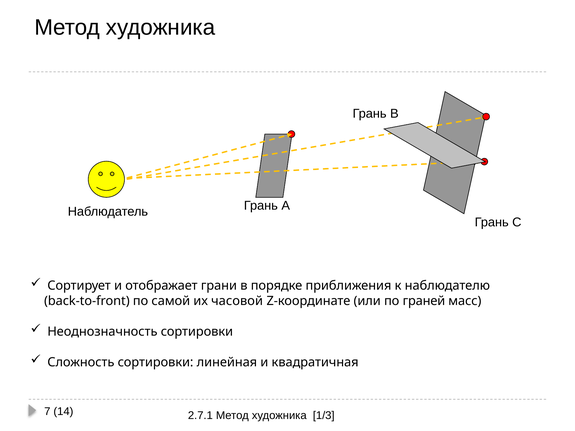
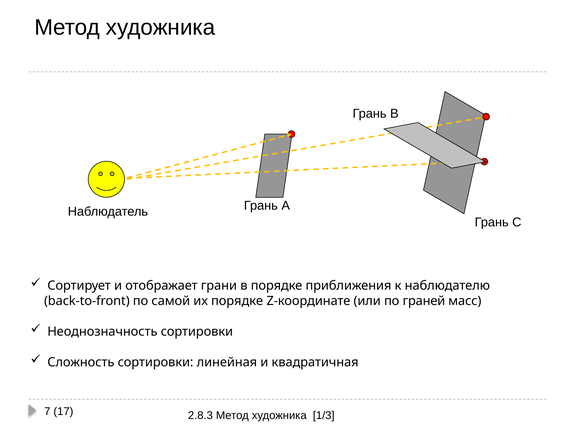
их часовой: часовой -> порядке (237, 301)
14: 14 -> 17 (63, 412)
2.7.1: 2.7.1 -> 2.8.3 (200, 416)
